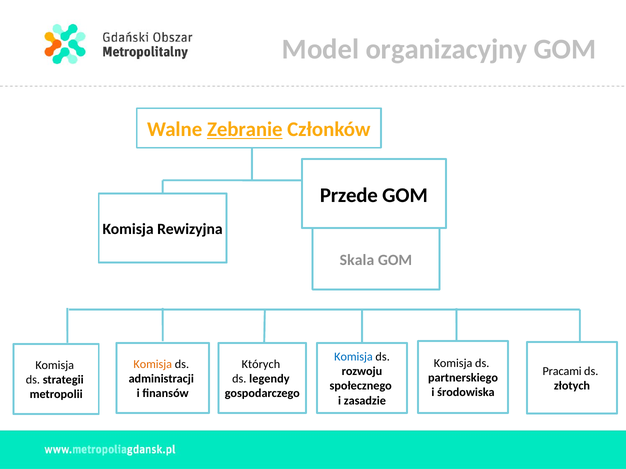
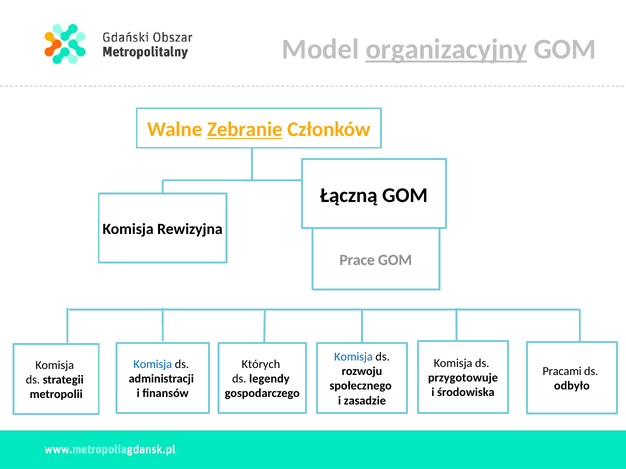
organizacyjny underline: none -> present (447, 49)
Przede: Przede -> Łączną (349, 195)
Skala: Skala -> Prace (357, 260)
Komisja colour: orange -> blue (153, 364)
partnerskiego: partnerskiego -> przygotowuje (463, 378)
złotych: złotych -> odbyło (572, 386)
